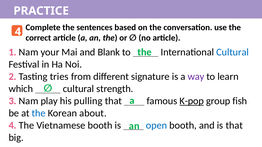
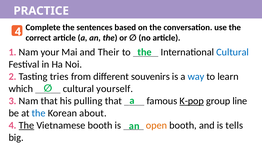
Blank: Blank -> Their (109, 52)
signature: signature -> souvenirs (150, 77)
way colour: purple -> blue (196, 77)
strength: strength -> yourself (115, 89)
Nam play: play -> that (49, 101)
fish: fish -> line (240, 101)
The underline: none -> present (26, 126)
open colour: blue -> orange (157, 126)
is that: that -> tells (234, 126)
